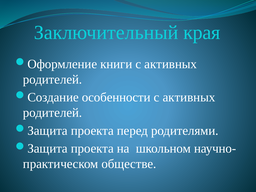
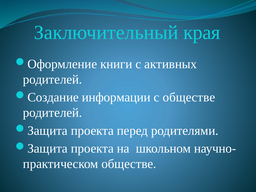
особенности: особенности -> информации (116, 97)
активных: активных -> обществе (189, 97)
